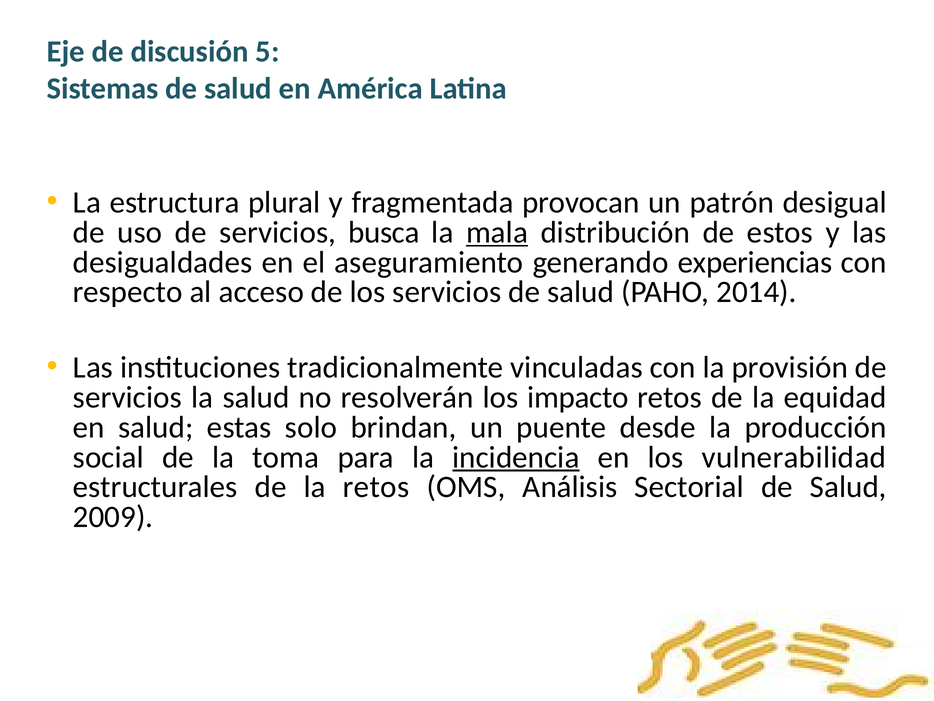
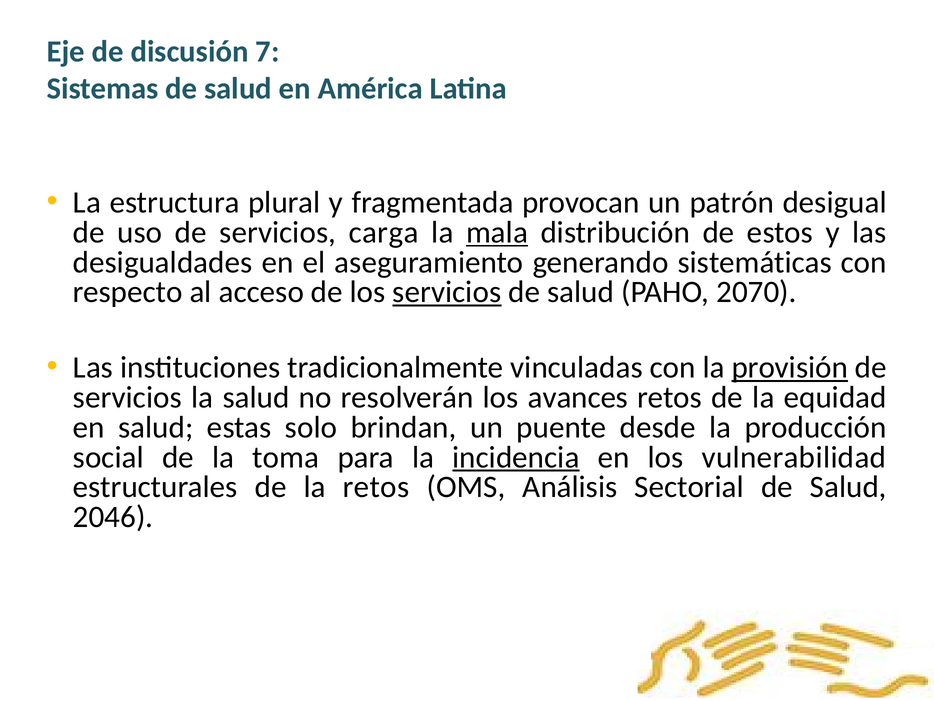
5: 5 -> 7 (268, 52)
busca: busca -> carga (384, 232)
experiencias: experiencias -> sistemáticas (755, 262)
servicios underline: none -> present (447, 292)
2014: 2014 -> 2070 (757, 292)
provisión underline: none -> present (790, 367)
impacto: impacto -> avances (578, 397)
2009: 2009 -> 2046 (113, 517)
